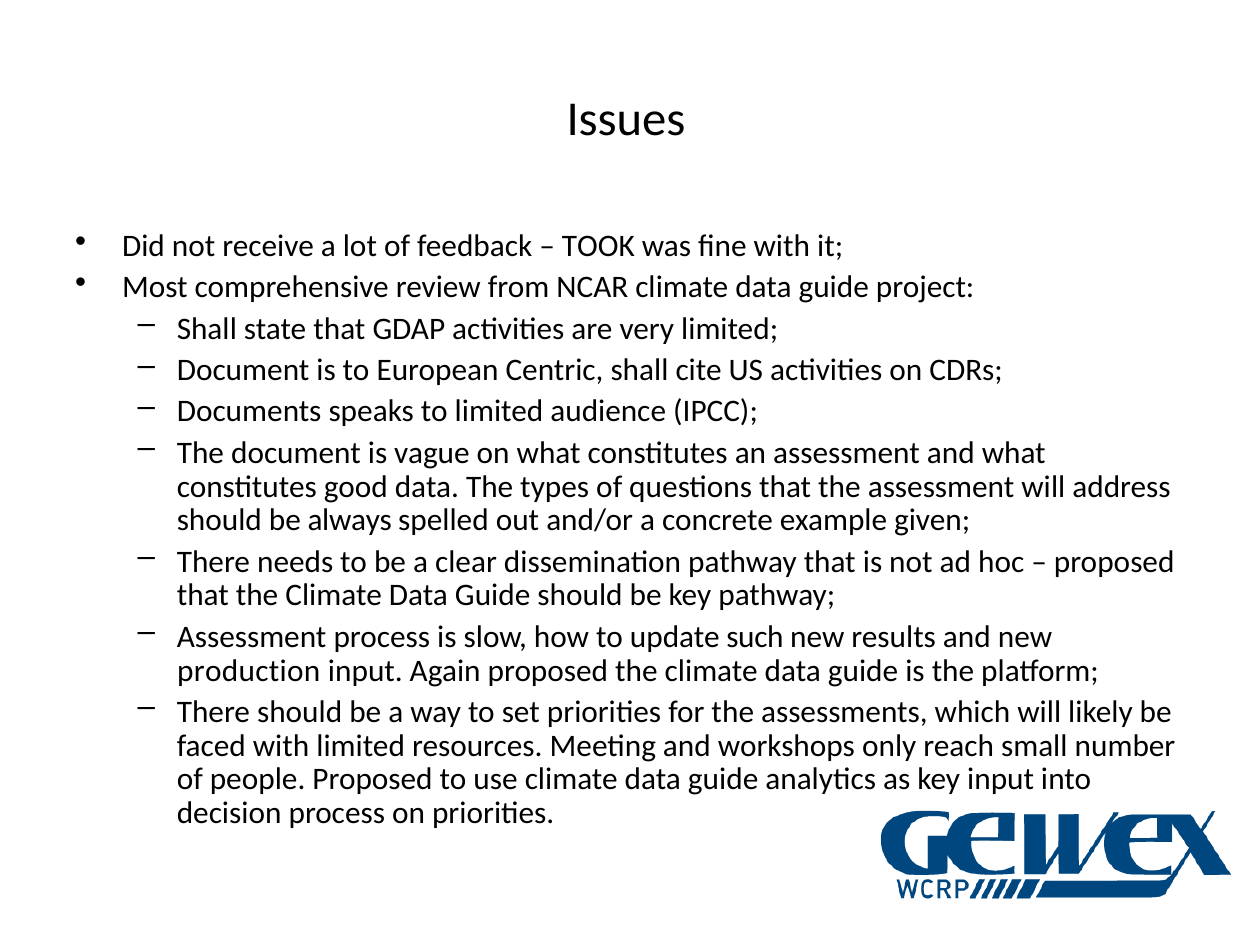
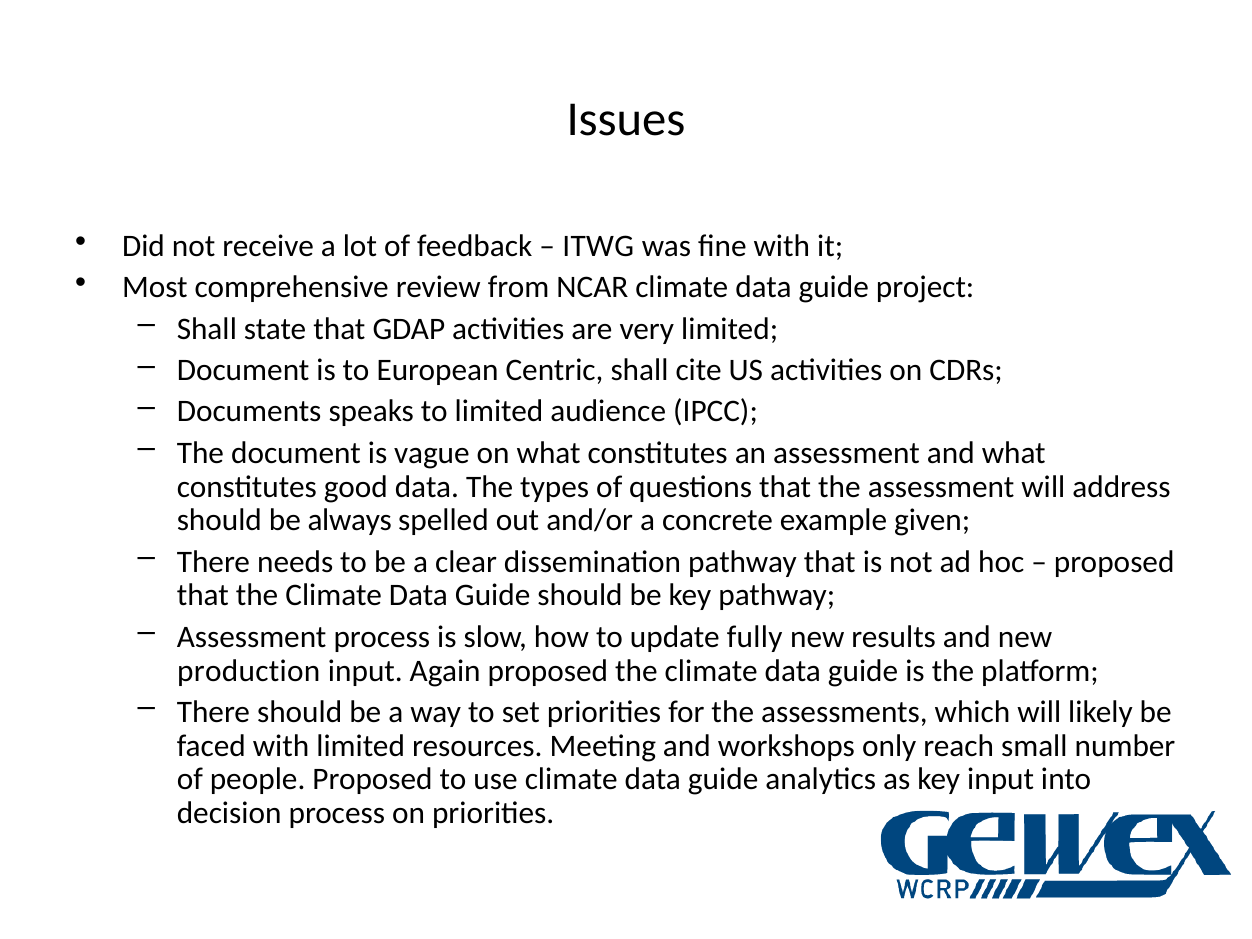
TOOK: TOOK -> ITWG (598, 246)
such: such -> fully (755, 637)
